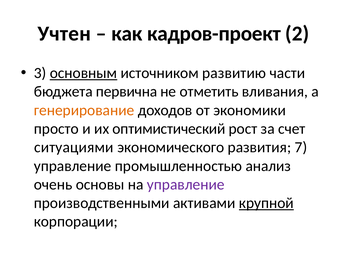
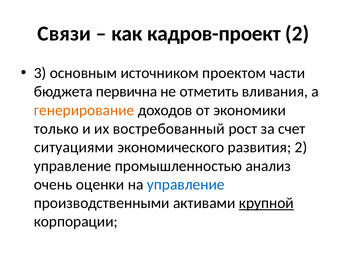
Учтен: Учтен -> Связи (64, 34)
основным underline: present -> none (83, 73)
развитию: развитию -> проектом (234, 73)
просто: просто -> только (56, 128)
оптимистический: оптимистический -> востребованный (169, 128)
развития 7: 7 -> 2 (301, 147)
основы: основы -> оценки (100, 184)
управление colour: purple -> blue (186, 184)
